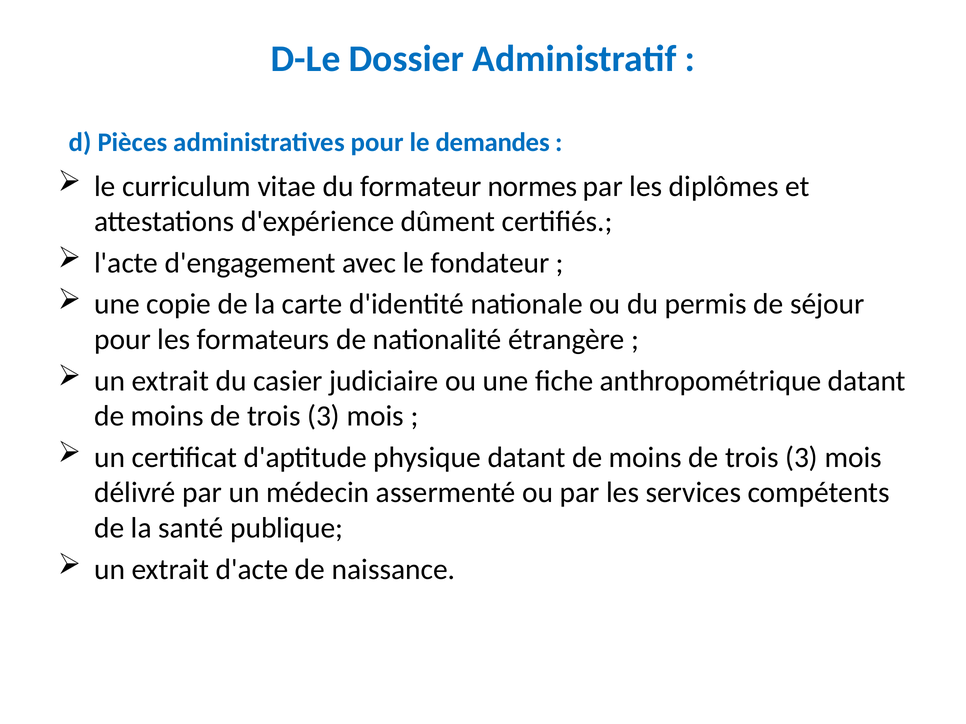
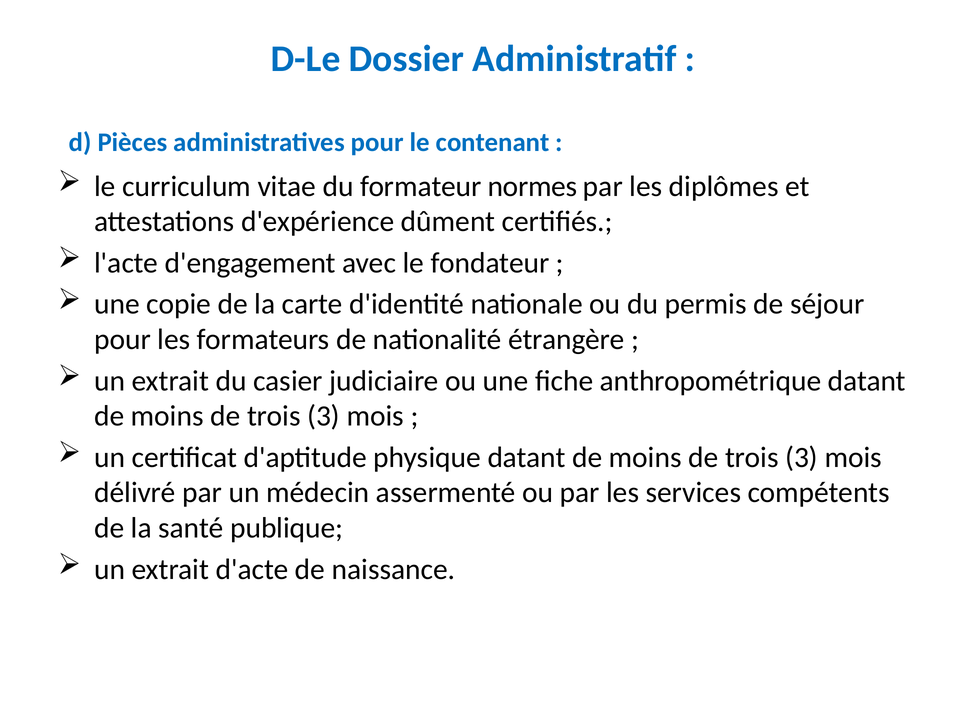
demandes: demandes -> contenant (493, 142)
